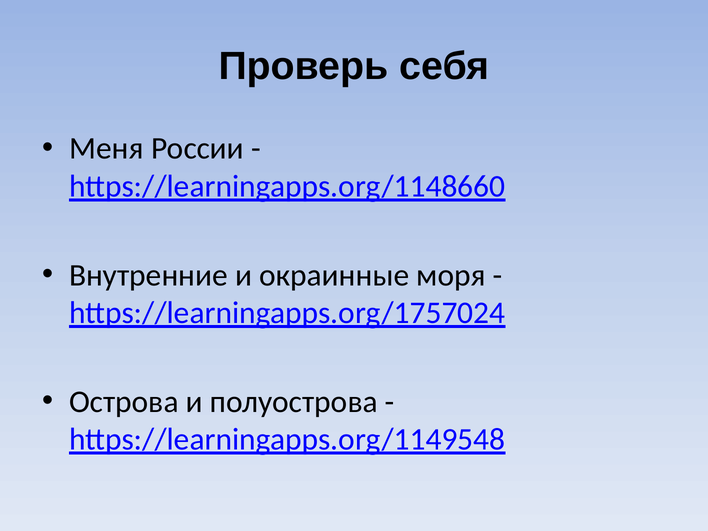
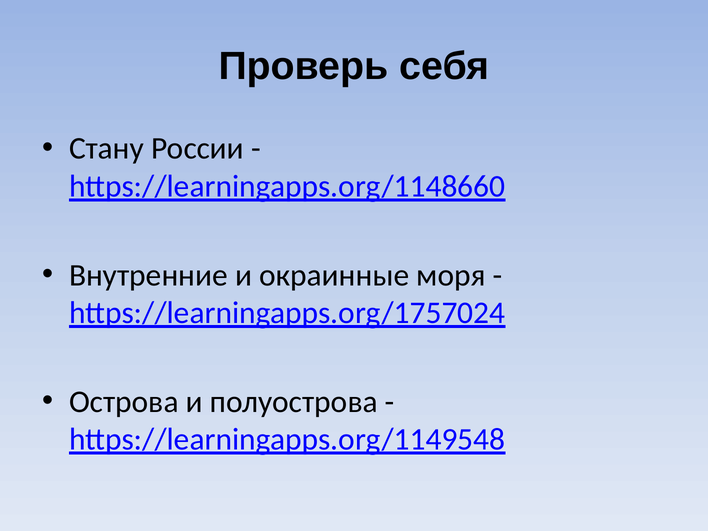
Меня: Меня -> Стану (107, 149)
